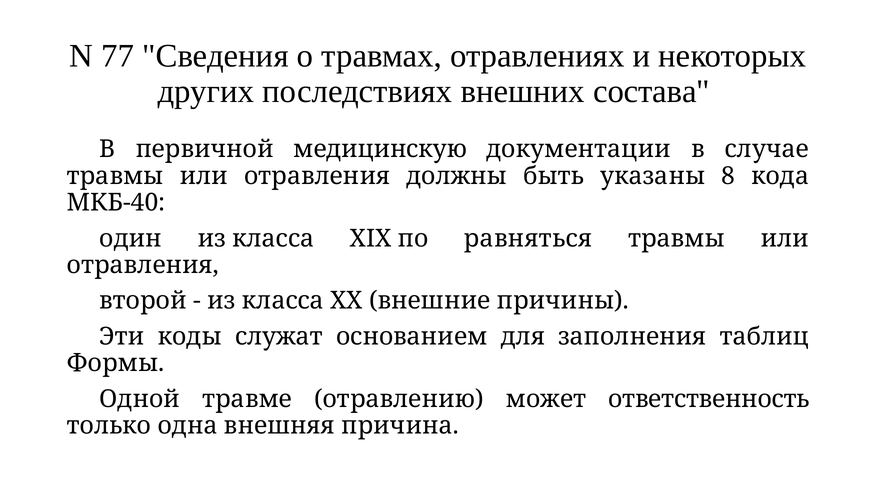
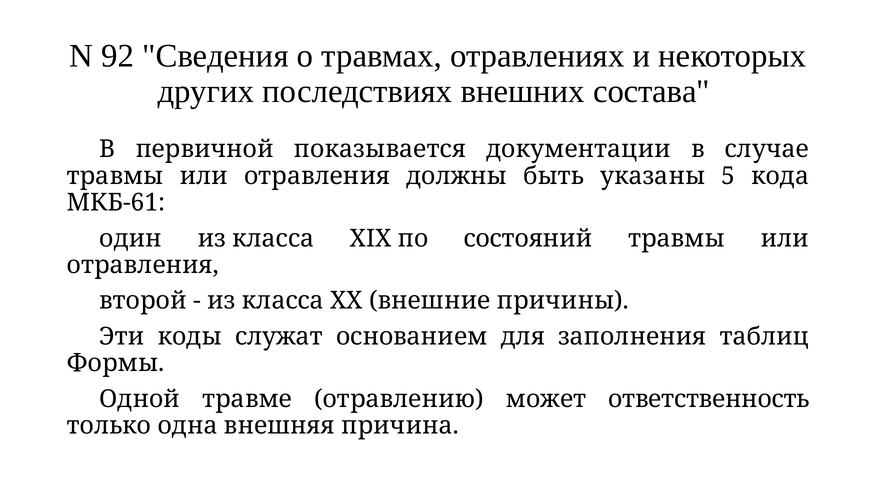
77: 77 -> 92 (118, 56)
медицинскую: медицинскую -> показывается (380, 149)
8: 8 -> 5 (728, 176)
МКБ-40: МКБ-40 -> МКБ-61 (116, 202)
равняться: равняться -> состояний (528, 238)
